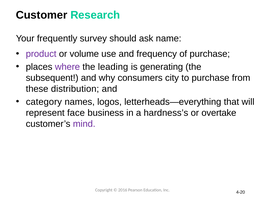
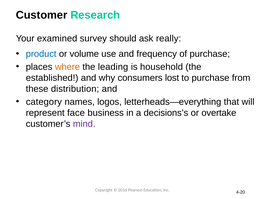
frequently: frequently -> examined (57, 38)
name: name -> really (169, 38)
product colour: purple -> blue (41, 54)
where colour: purple -> orange (67, 67)
generating: generating -> household (162, 67)
subsequent: subsequent -> established (52, 78)
city: city -> lost (172, 78)
hardness’s: hardness’s -> decisions’s (166, 113)
